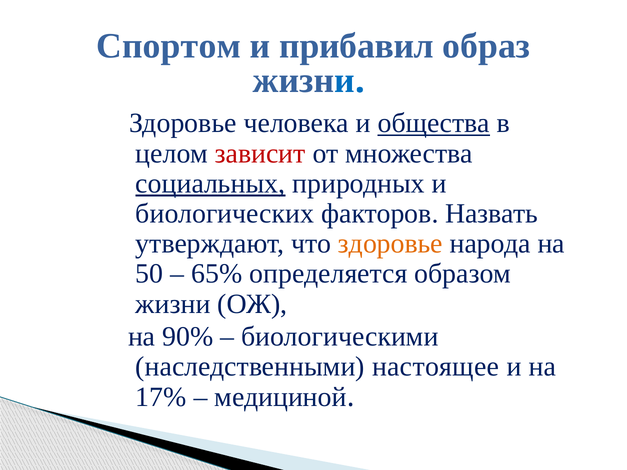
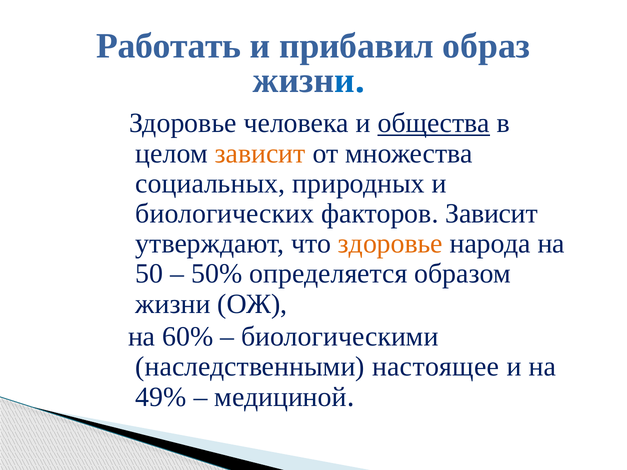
Спортом: Спортом -> Работать (169, 46)
зависит colour: red -> orange (260, 153)
социальных underline: present -> none (210, 184)
факторов Назвать: Назвать -> Зависит (492, 214)
65%: 65% -> 50% (217, 274)
90%: 90% -> 60% (188, 337)
17%: 17% -> 49% (161, 397)
